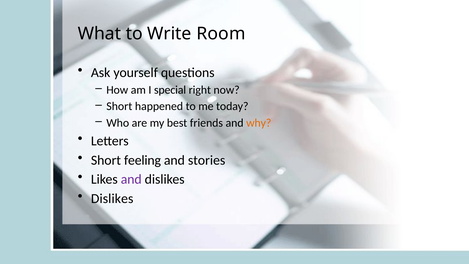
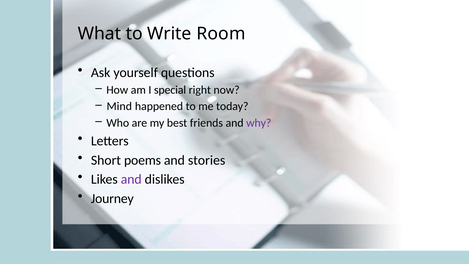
Short: Short -> Mind (119, 106)
why colour: orange -> purple (259, 123)
feeling: feeling -> poems (143, 160)
Dislikes: Dislikes -> Journey (112, 198)
